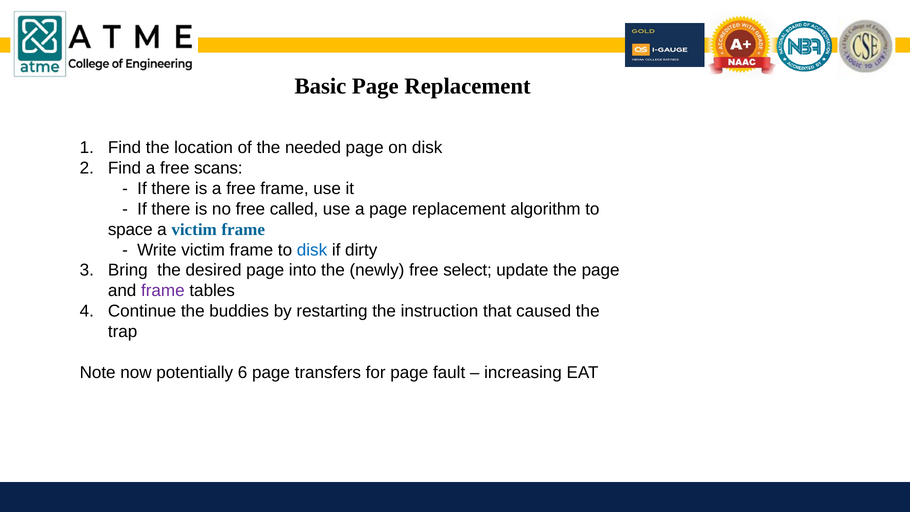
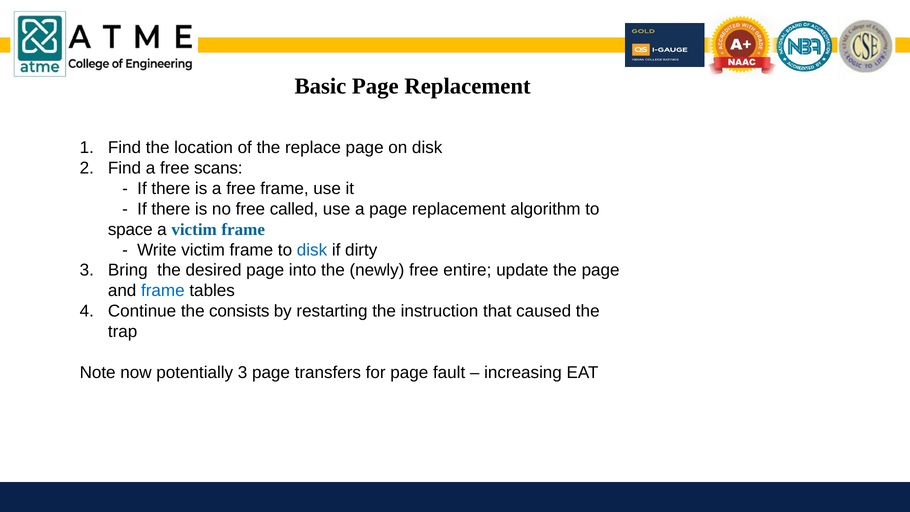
needed: needed -> replace (313, 147)
select: select -> entire (467, 270)
frame colour: purple -> blue (163, 291)
buddies: buddies -> consists (239, 311)
potentially 6: 6 -> 3 (243, 373)
